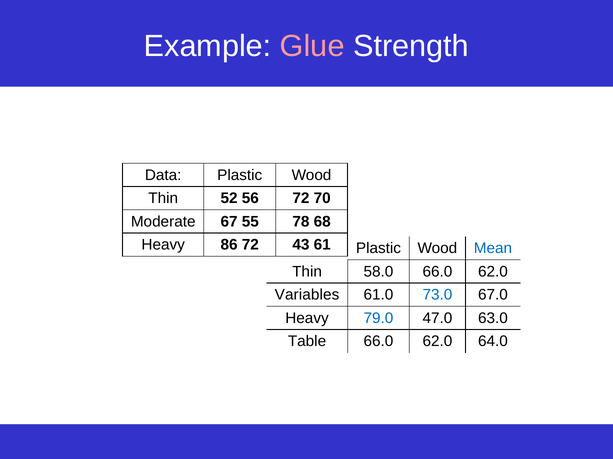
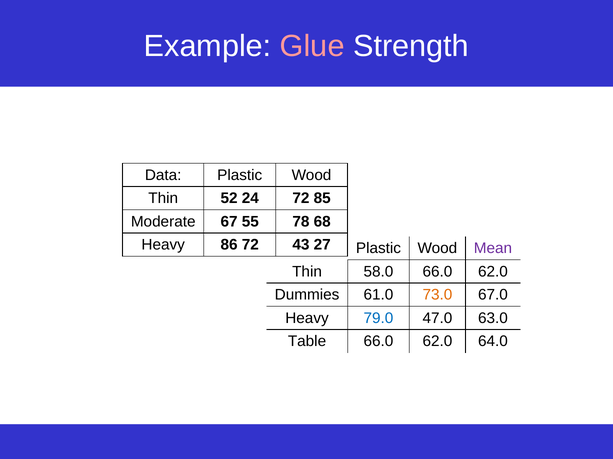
56: 56 -> 24 (250, 199)
70: 70 -> 85 (322, 199)
61: 61 -> 27 (322, 245)
Mean colour: blue -> purple (493, 249)
Variables: Variables -> Dummies (307, 295)
73.0 colour: blue -> orange (437, 295)
